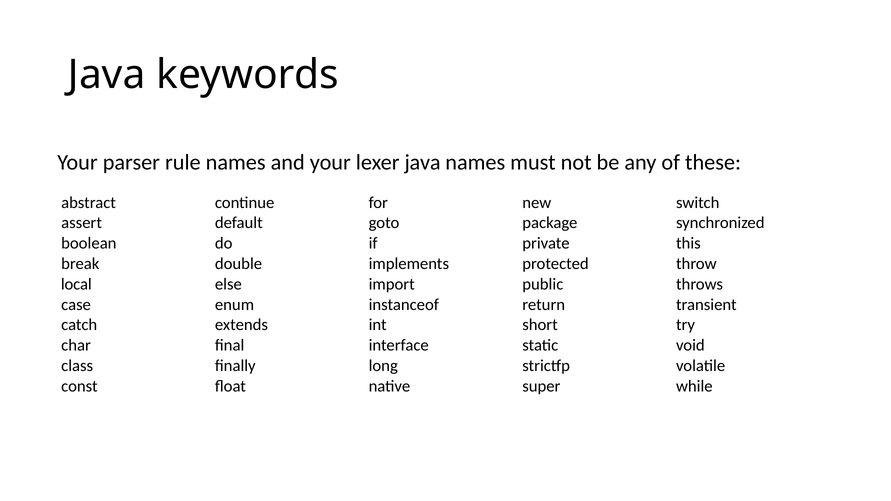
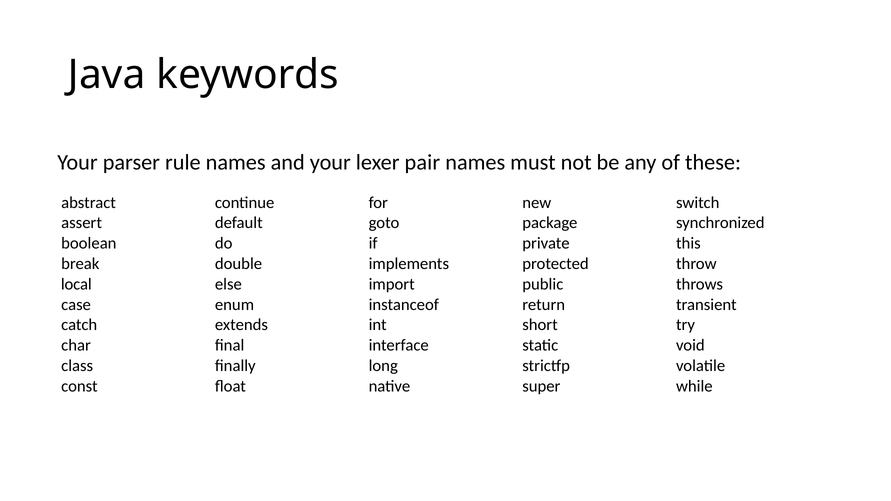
lexer java: java -> pair (422, 163)
